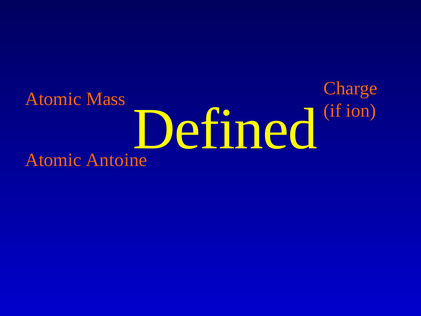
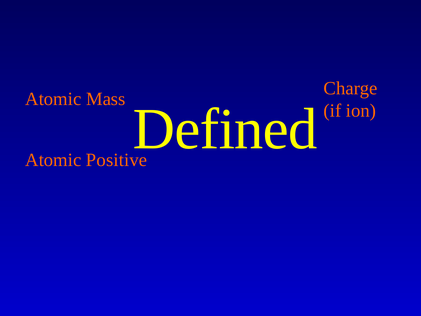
Antoine: Antoine -> Positive (117, 160)
